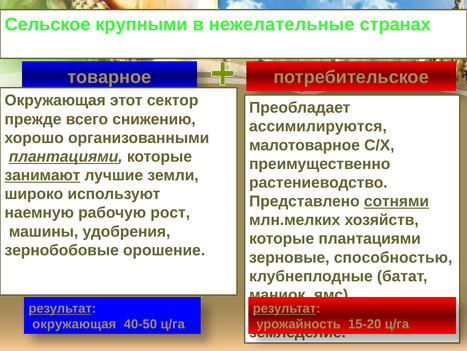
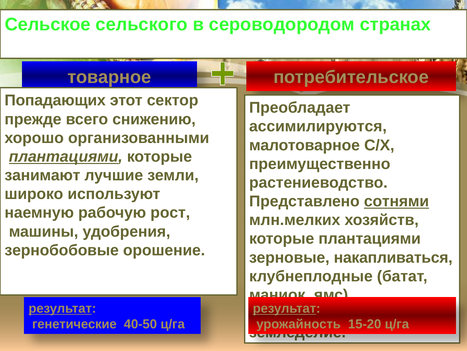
крупными: крупными -> сельского (142, 24)
нежелательные: нежелательные -> сероводородом (282, 24)
Окружающая: Окружающая -> Попадающих (55, 100)
занимают underline: present -> none (42, 175)
способностью: способностью -> накапливаться (393, 257)
окружающая: окружающая -> генетические (74, 324)
